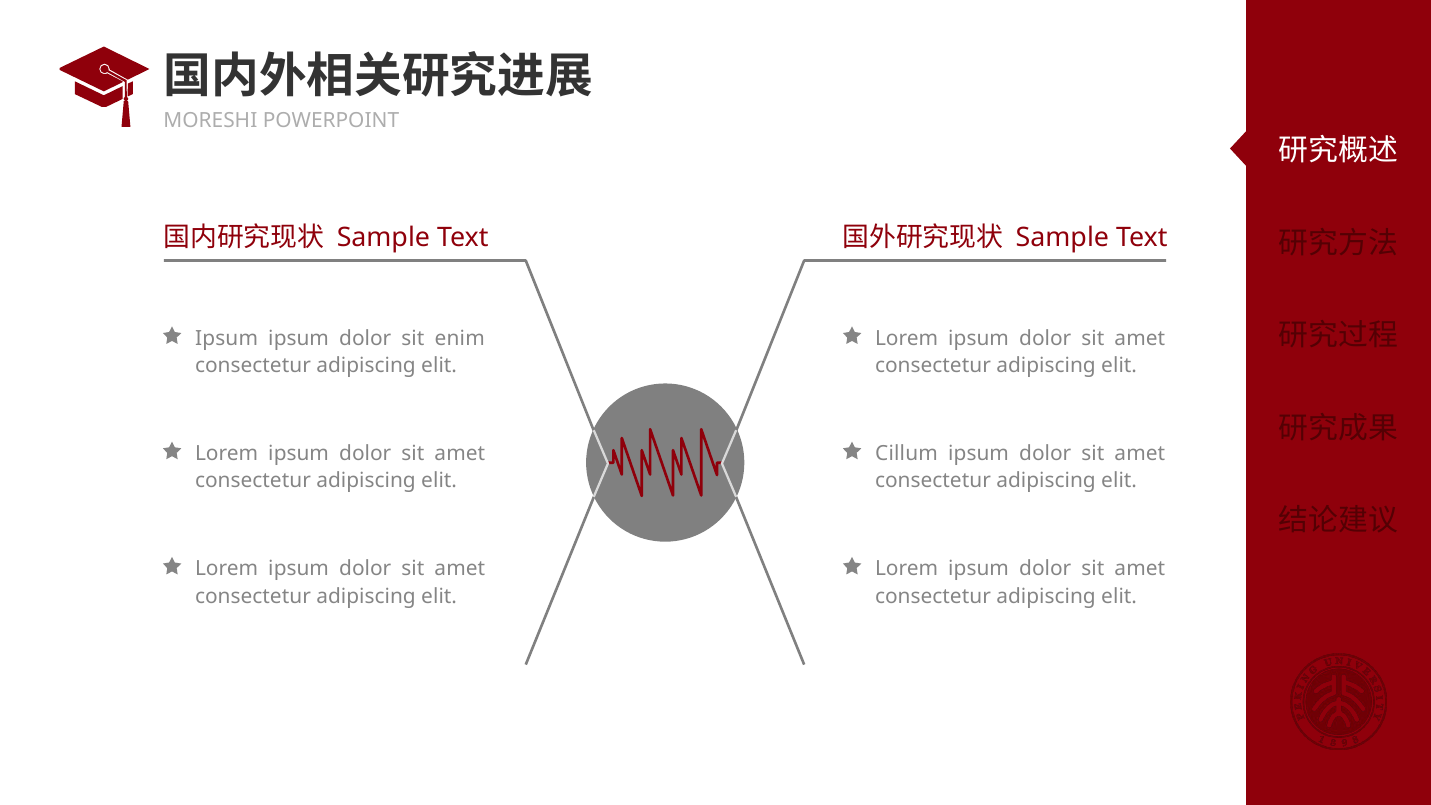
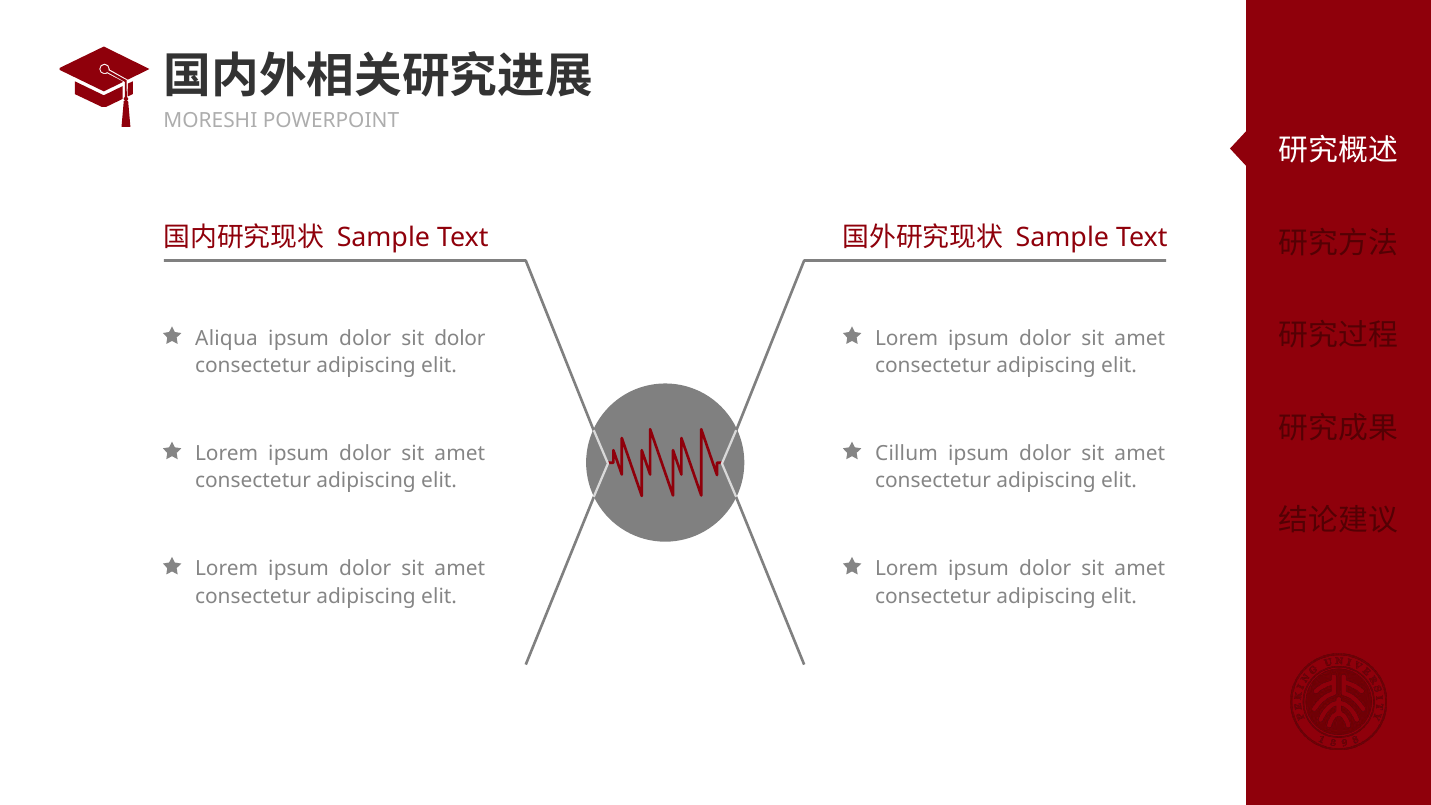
Ipsum: Ipsum -> Aliqua (227, 338)
sit enim: enim -> dolor (460, 338)
